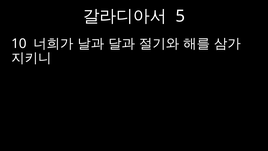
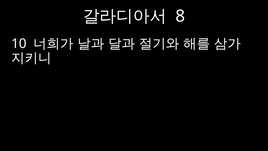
5: 5 -> 8 (180, 16)
